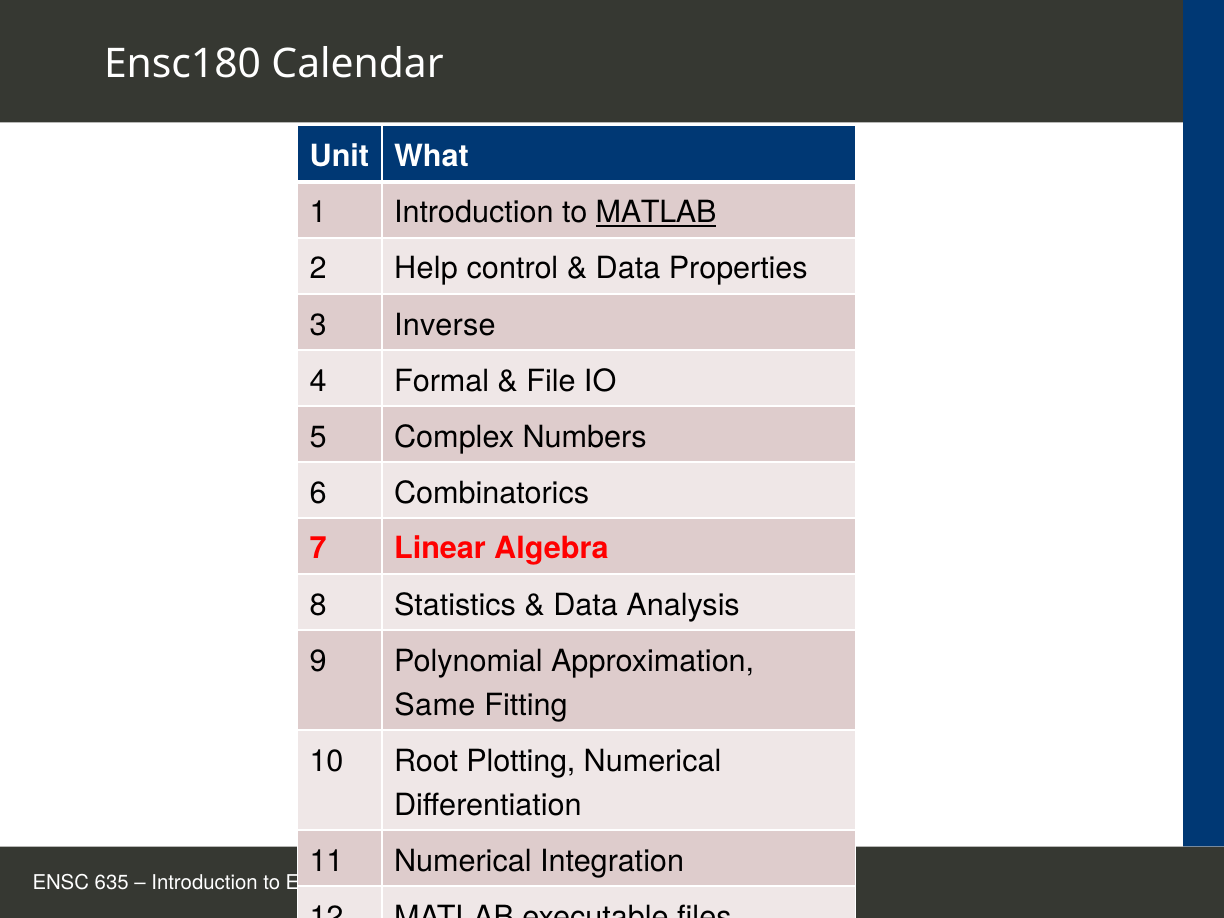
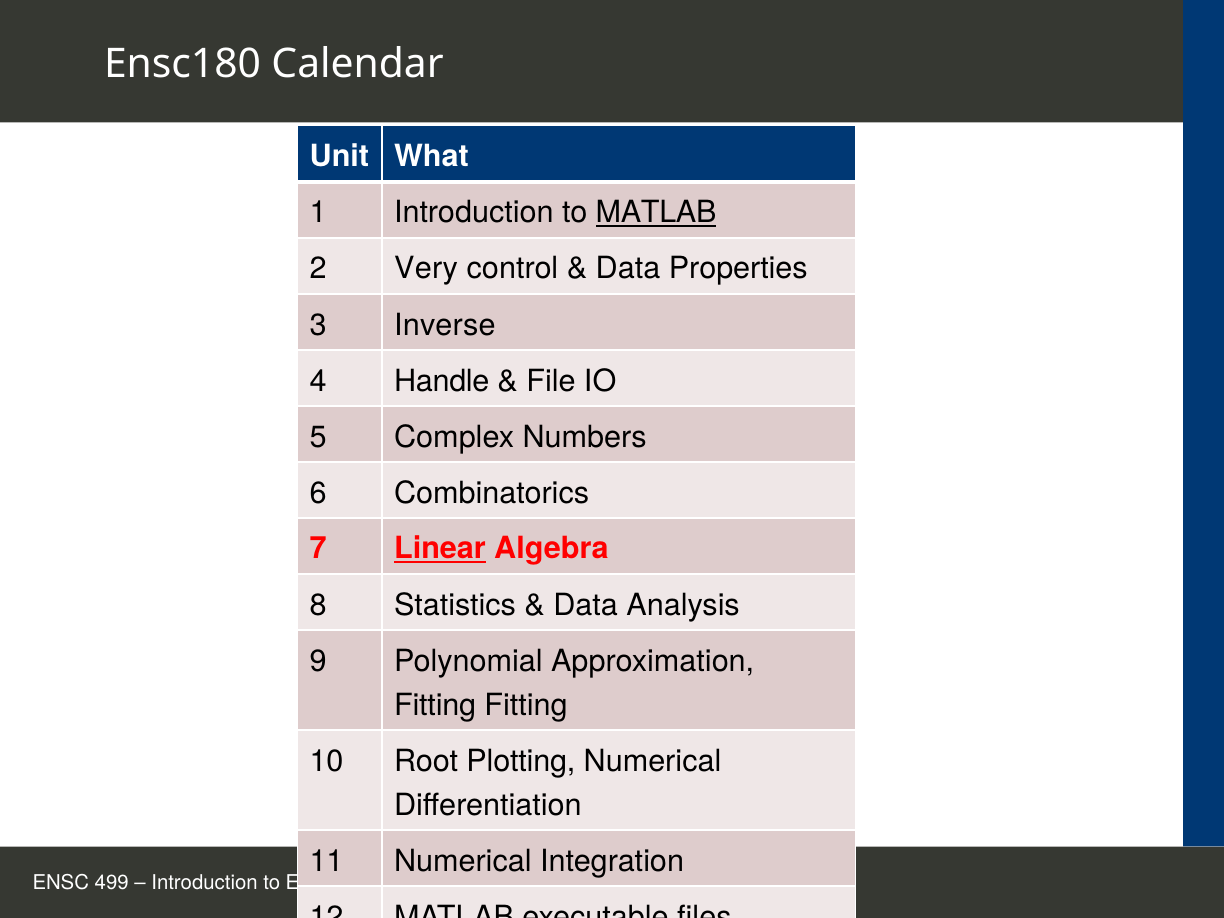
Help: Help -> Very (426, 269)
Formal: Formal -> Handle (442, 381)
Linear underline: none -> present (440, 548)
Same: Same -> Fitting (435, 705)
635: 635 -> 499 (112, 883)
